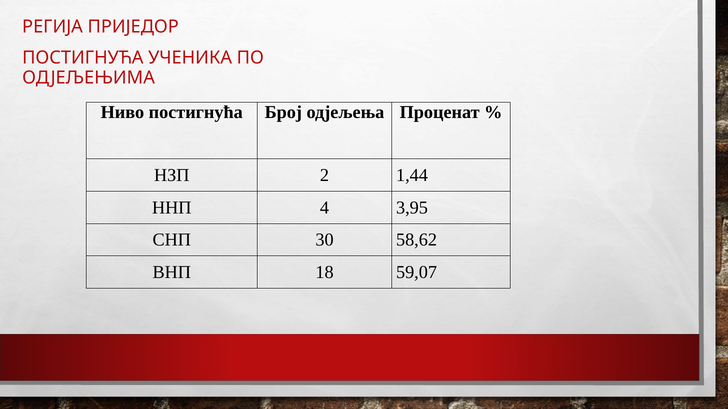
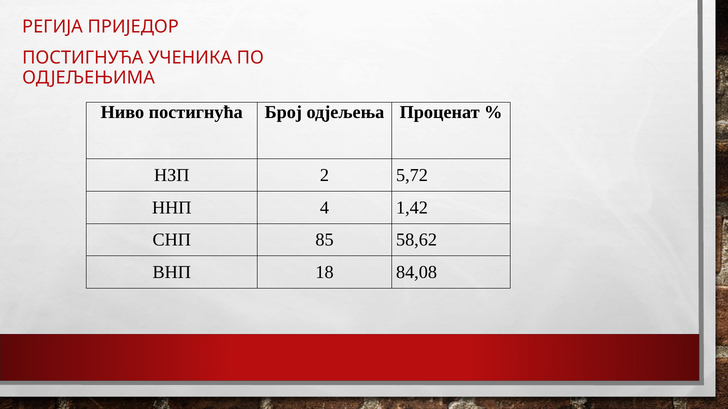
1,44: 1,44 -> 5,72 (412, 175)
3,95: 3,95 -> 1,42 (412, 208)
30: 30 -> 85 (325, 240)
59,07: 59,07 -> 84,08 (417, 273)
